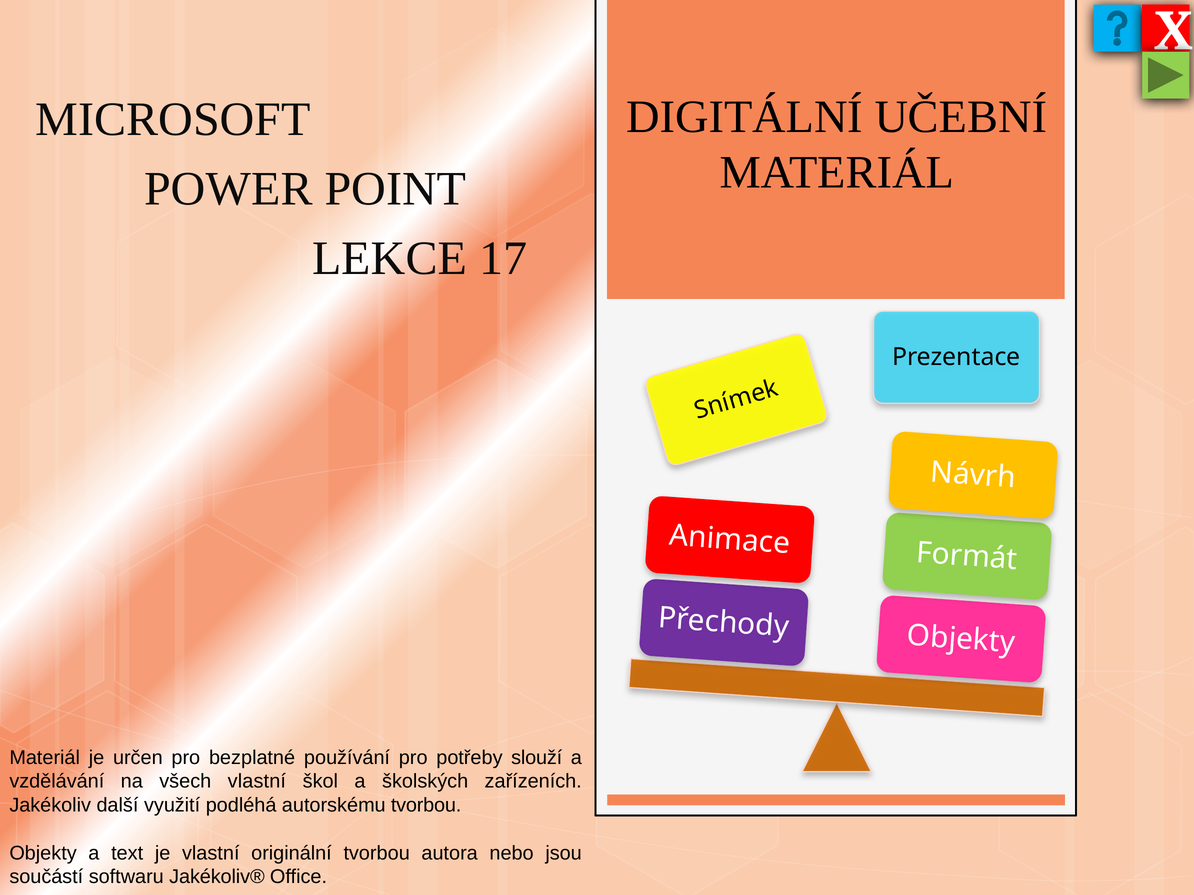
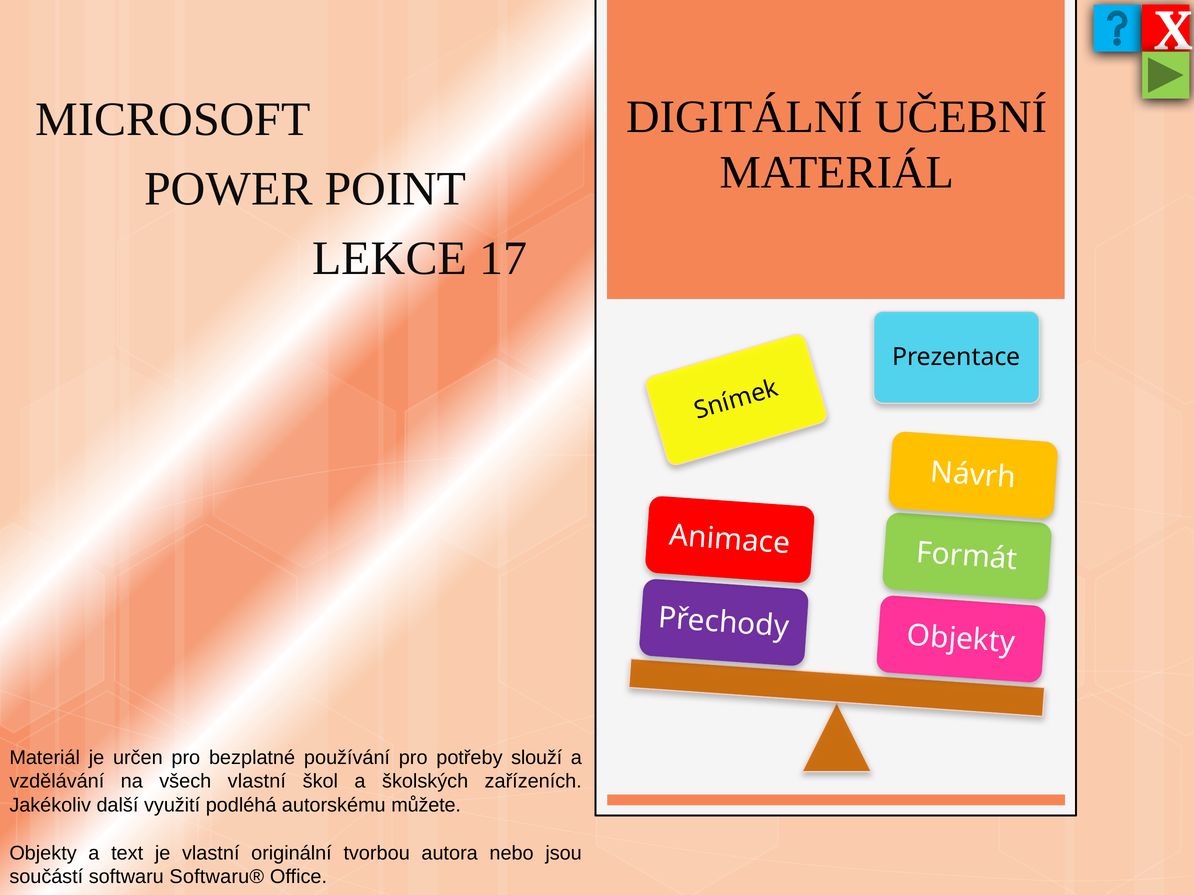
autorskému tvorbou: tvorbou -> můžete (426, 806)
Jakékoliv®: Jakékoliv® -> Softwaru® (217, 877)
